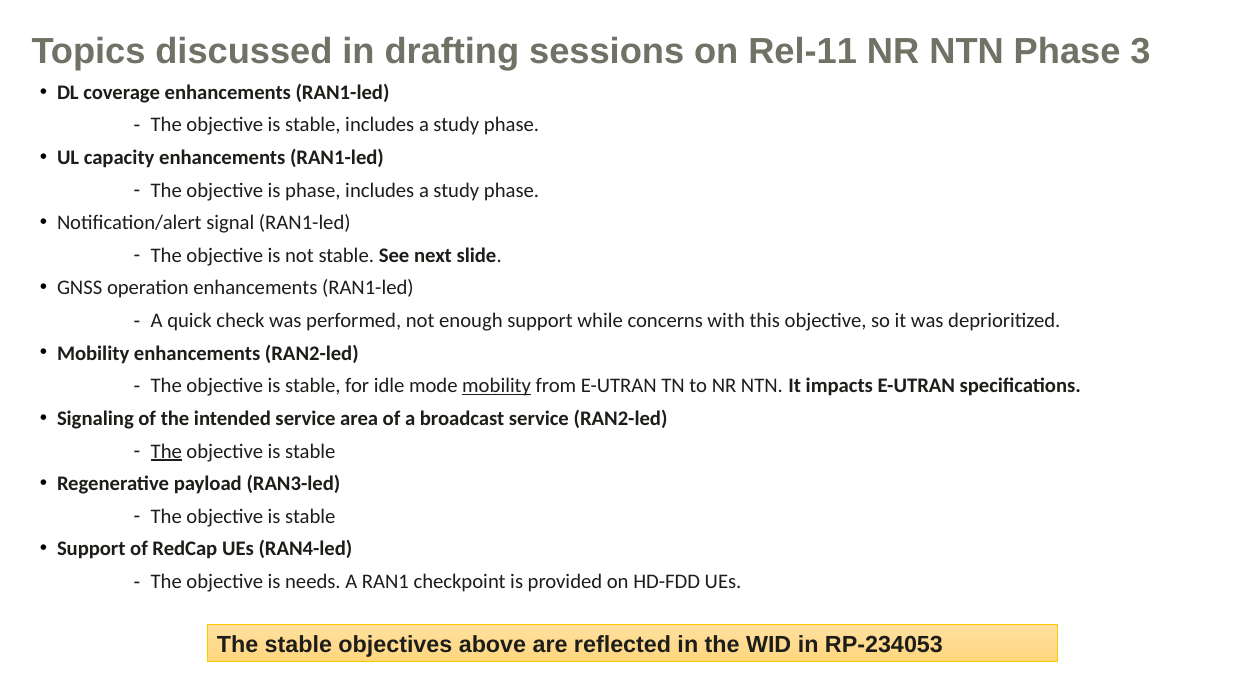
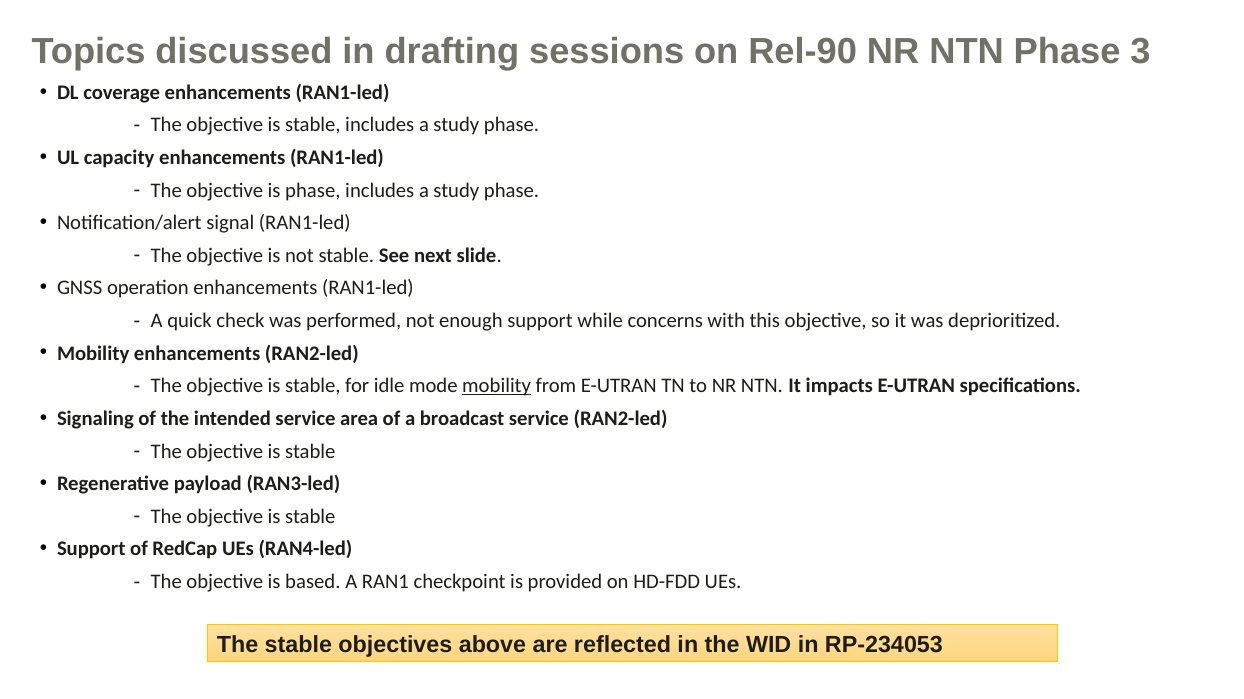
Rel-11: Rel-11 -> Rel-90 (803, 52)
The underline: present -> none (166, 452)
needs: needs -> based (313, 582)
